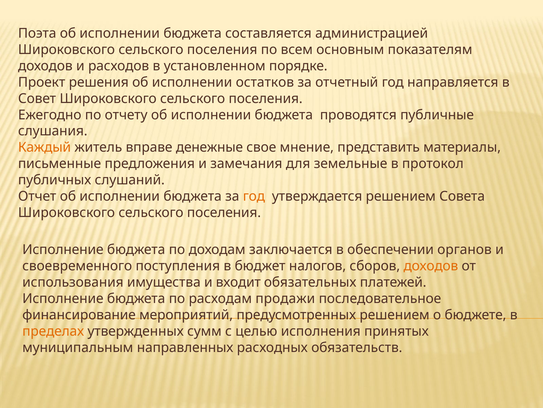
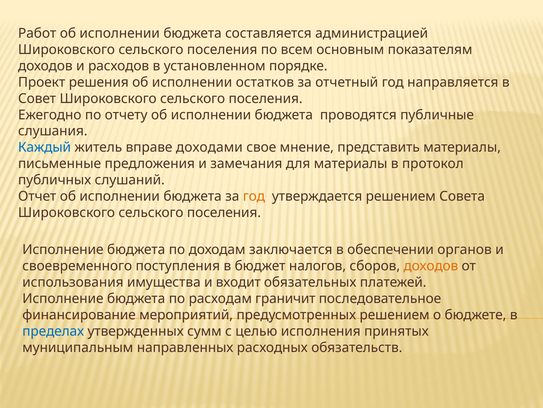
Поэта: Поэта -> Работ (37, 33)
Каждый colour: orange -> blue (45, 147)
денежные: денежные -> доходами (209, 147)
для земельные: земельные -> материалы (351, 164)
продажи: продажи -> граничит (285, 298)
пределах colour: orange -> blue (53, 331)
